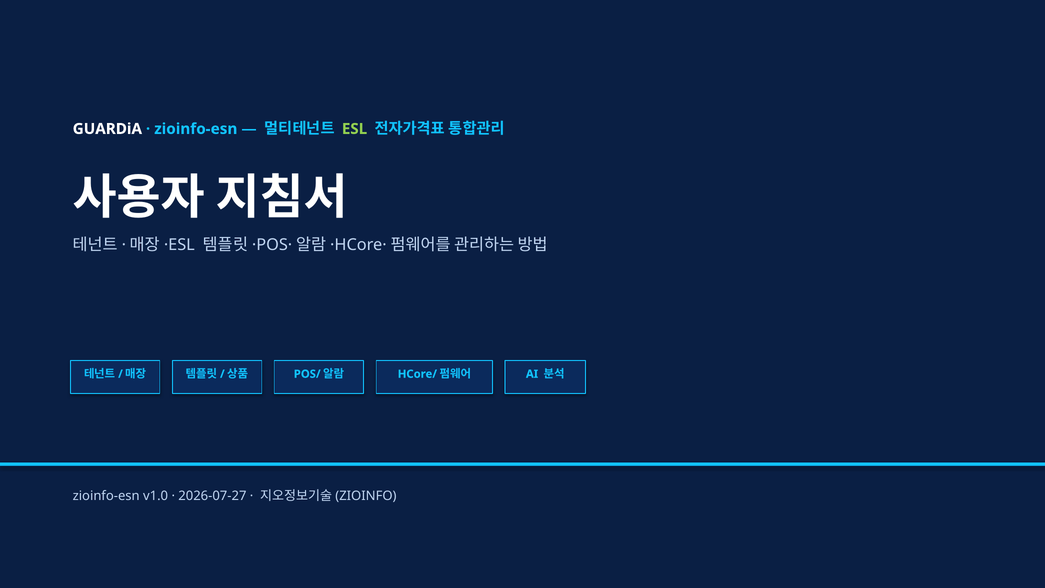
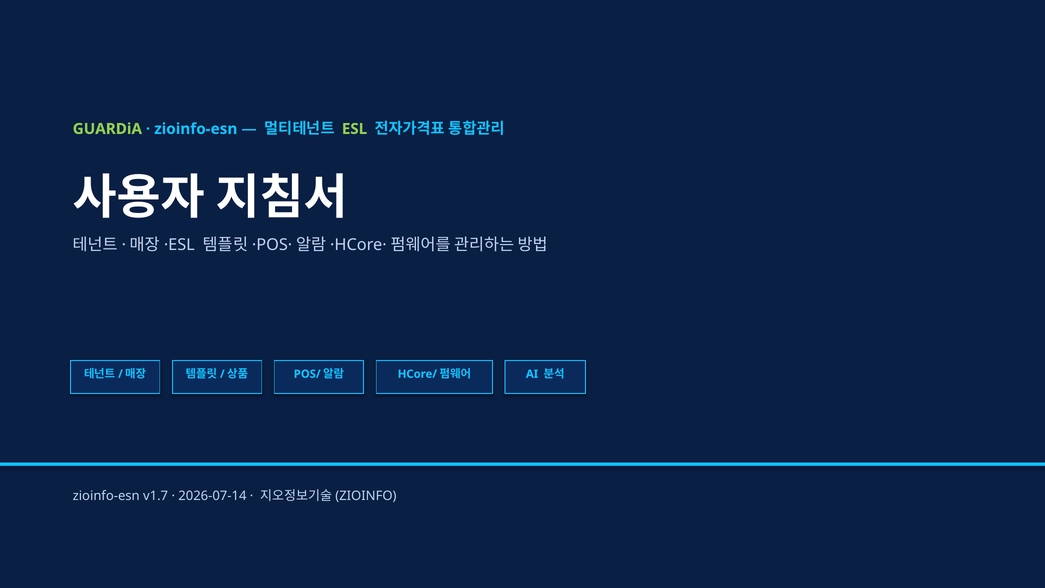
GUARDiA colour: white -> light green (107, 129)
v1.0: v1.0 -> v1.7 (156, 496)
2026-07-27: 2026-07-27 -> 2026-07-14 (212, 496)
